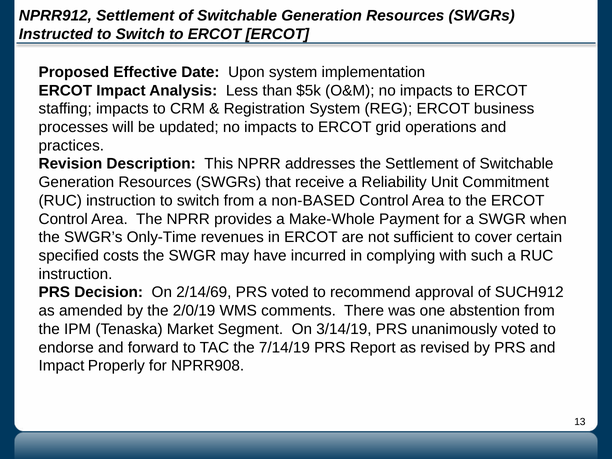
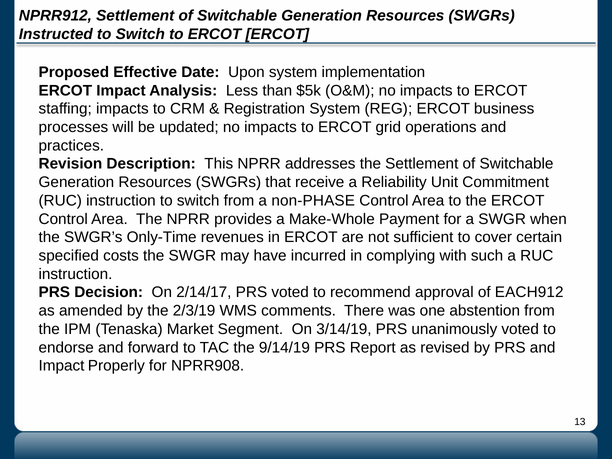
non-BASED: non-BASED -> non-PHASE (313, 201)
2/14/69: 2/14/69 -> 2/14/17 (204, 292)
SUCH912: SUCH912 -> EACH912 (529, 292)
2/0/19: 2/0/19 -> 2/3/19 (194, 311)
7/14/19: 7/14/19 -> 9/14/19 (284, 348)
